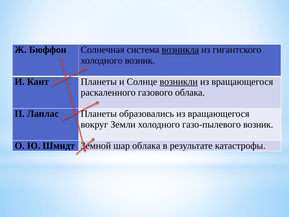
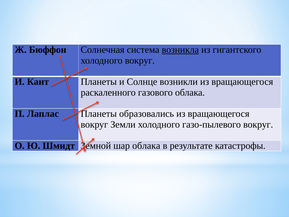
возник: возник -> вокруг (140, 60)
возникли underline: present -> none (179, 82)
газо-пылевого возник: возник -> вокруг (258, 124)
